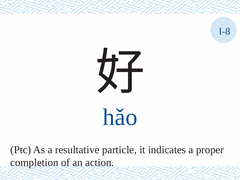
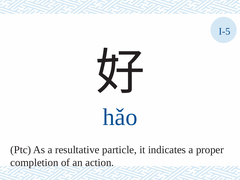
I-8: I-8 -> I-5 (224, 31)
